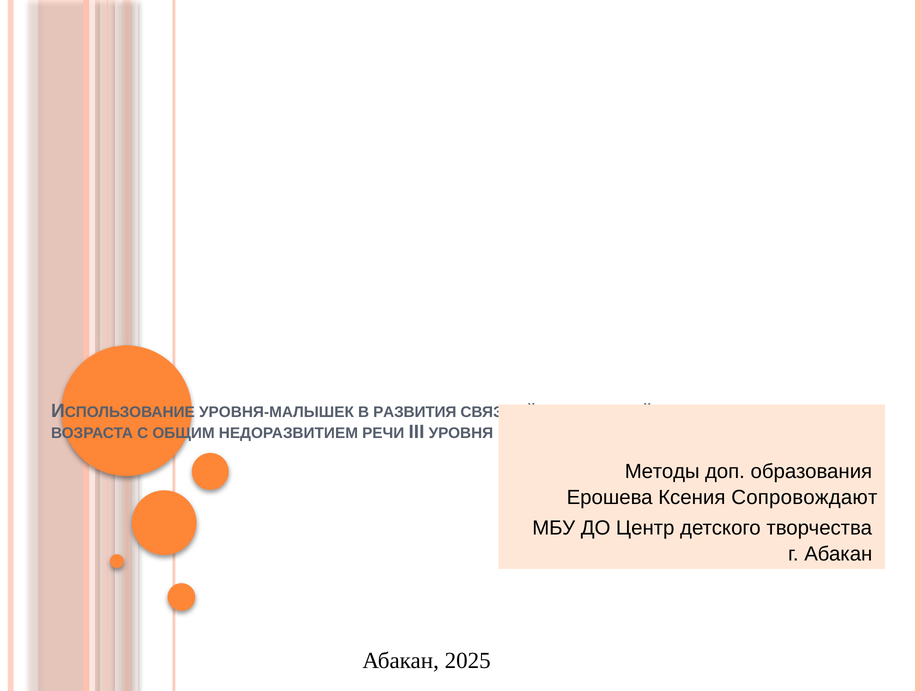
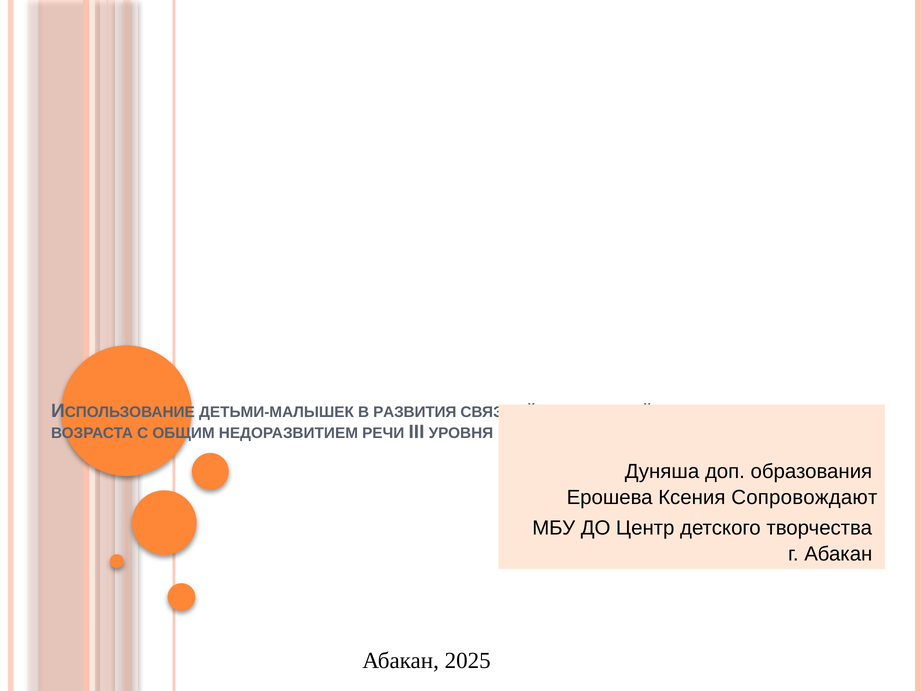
УРОВНЯ-МАЛЫШЕК: УРОВНЯ-МАЛЫШЕК -> ДЕТЬМИ-МАЛЫШЕК (276, 412)
Методы: Методы -> Дуняша (662, 471)
